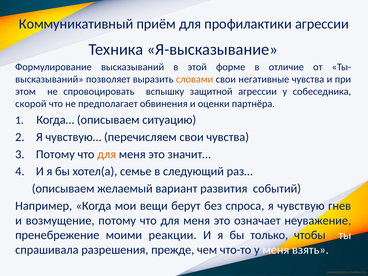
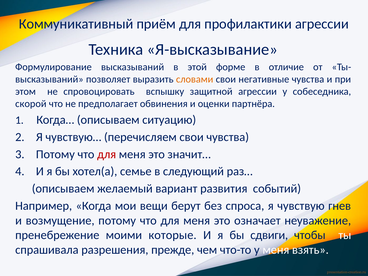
для colour: orange -> red (107, 154)
реакции: реакции -> которые (173, 235)
только: только -> сдвиги (269, 235)
